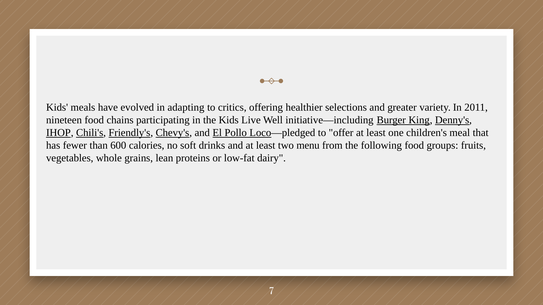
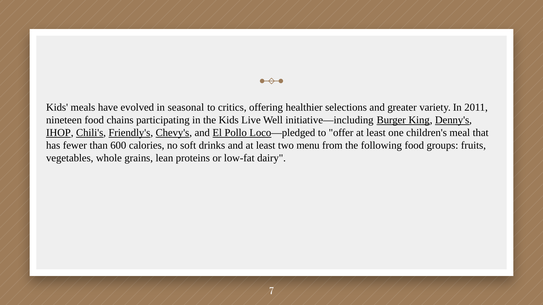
adapting: adapting -> seasonal (186, 108)
